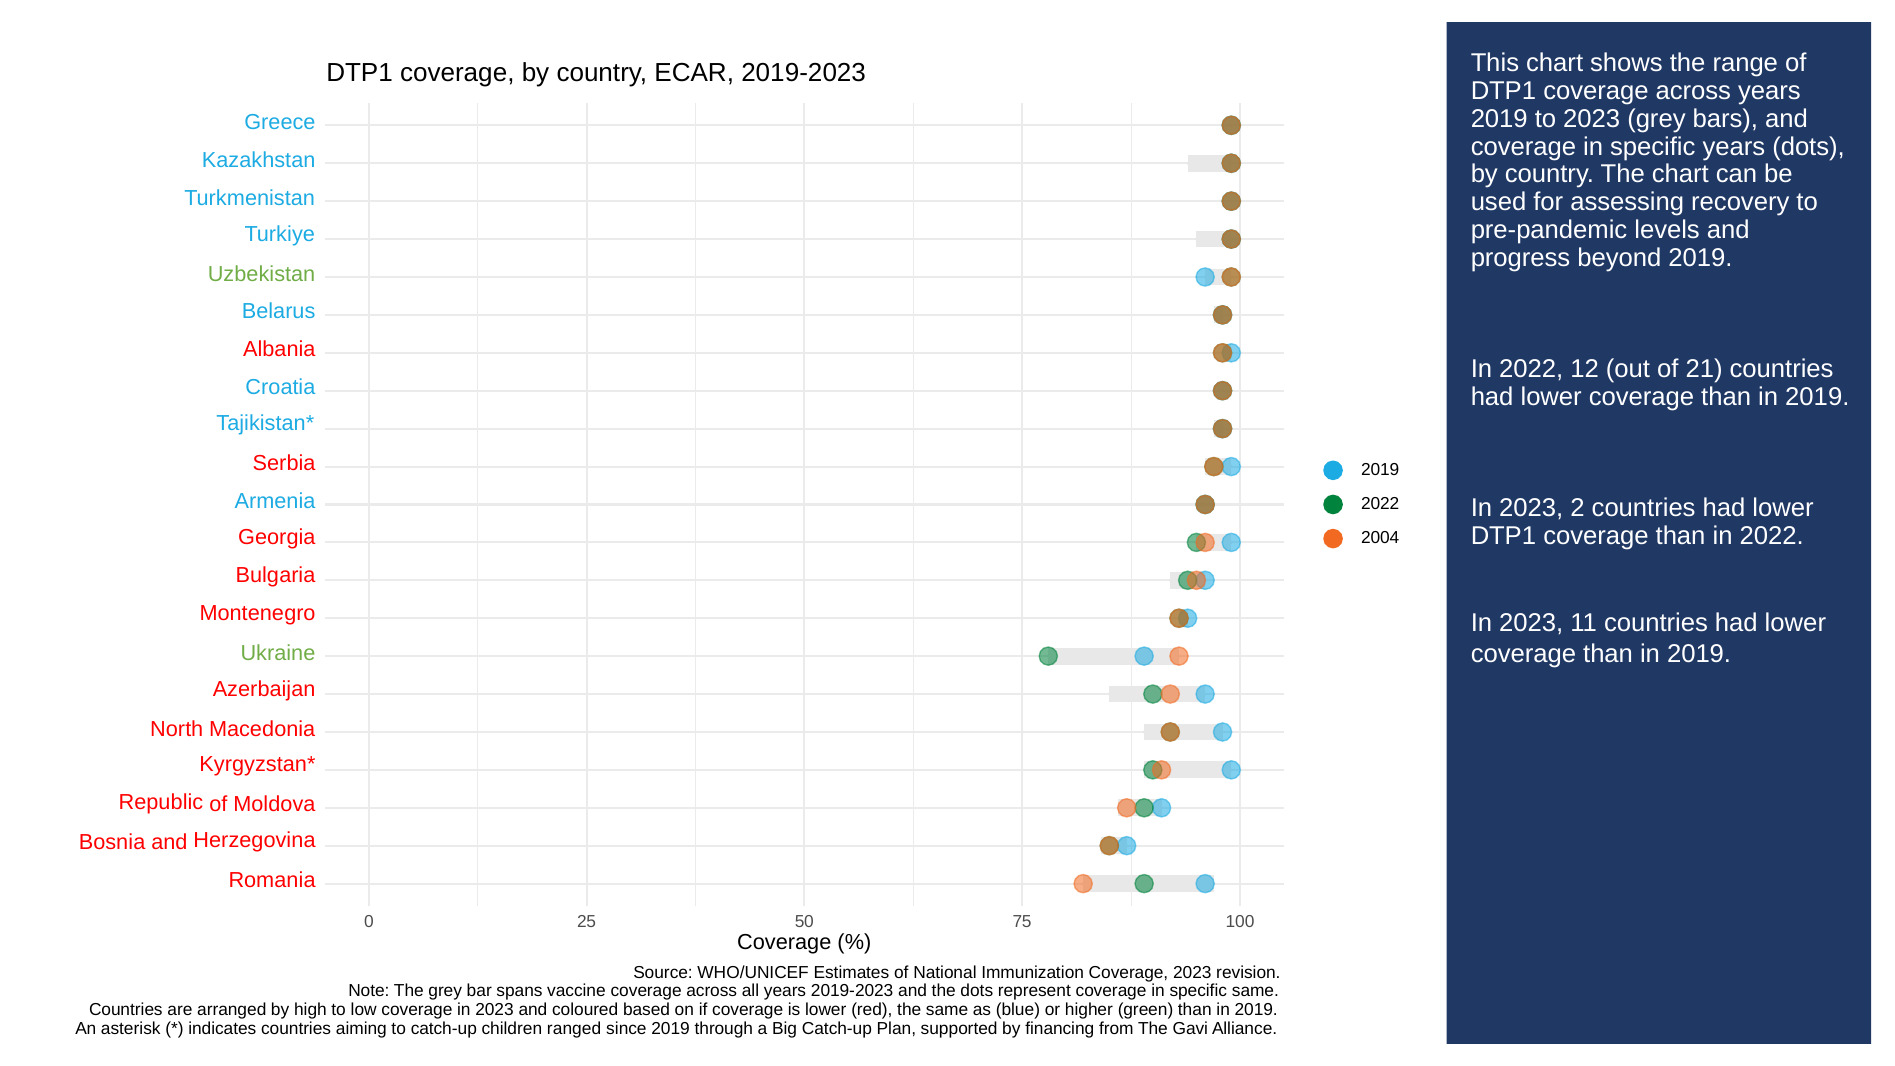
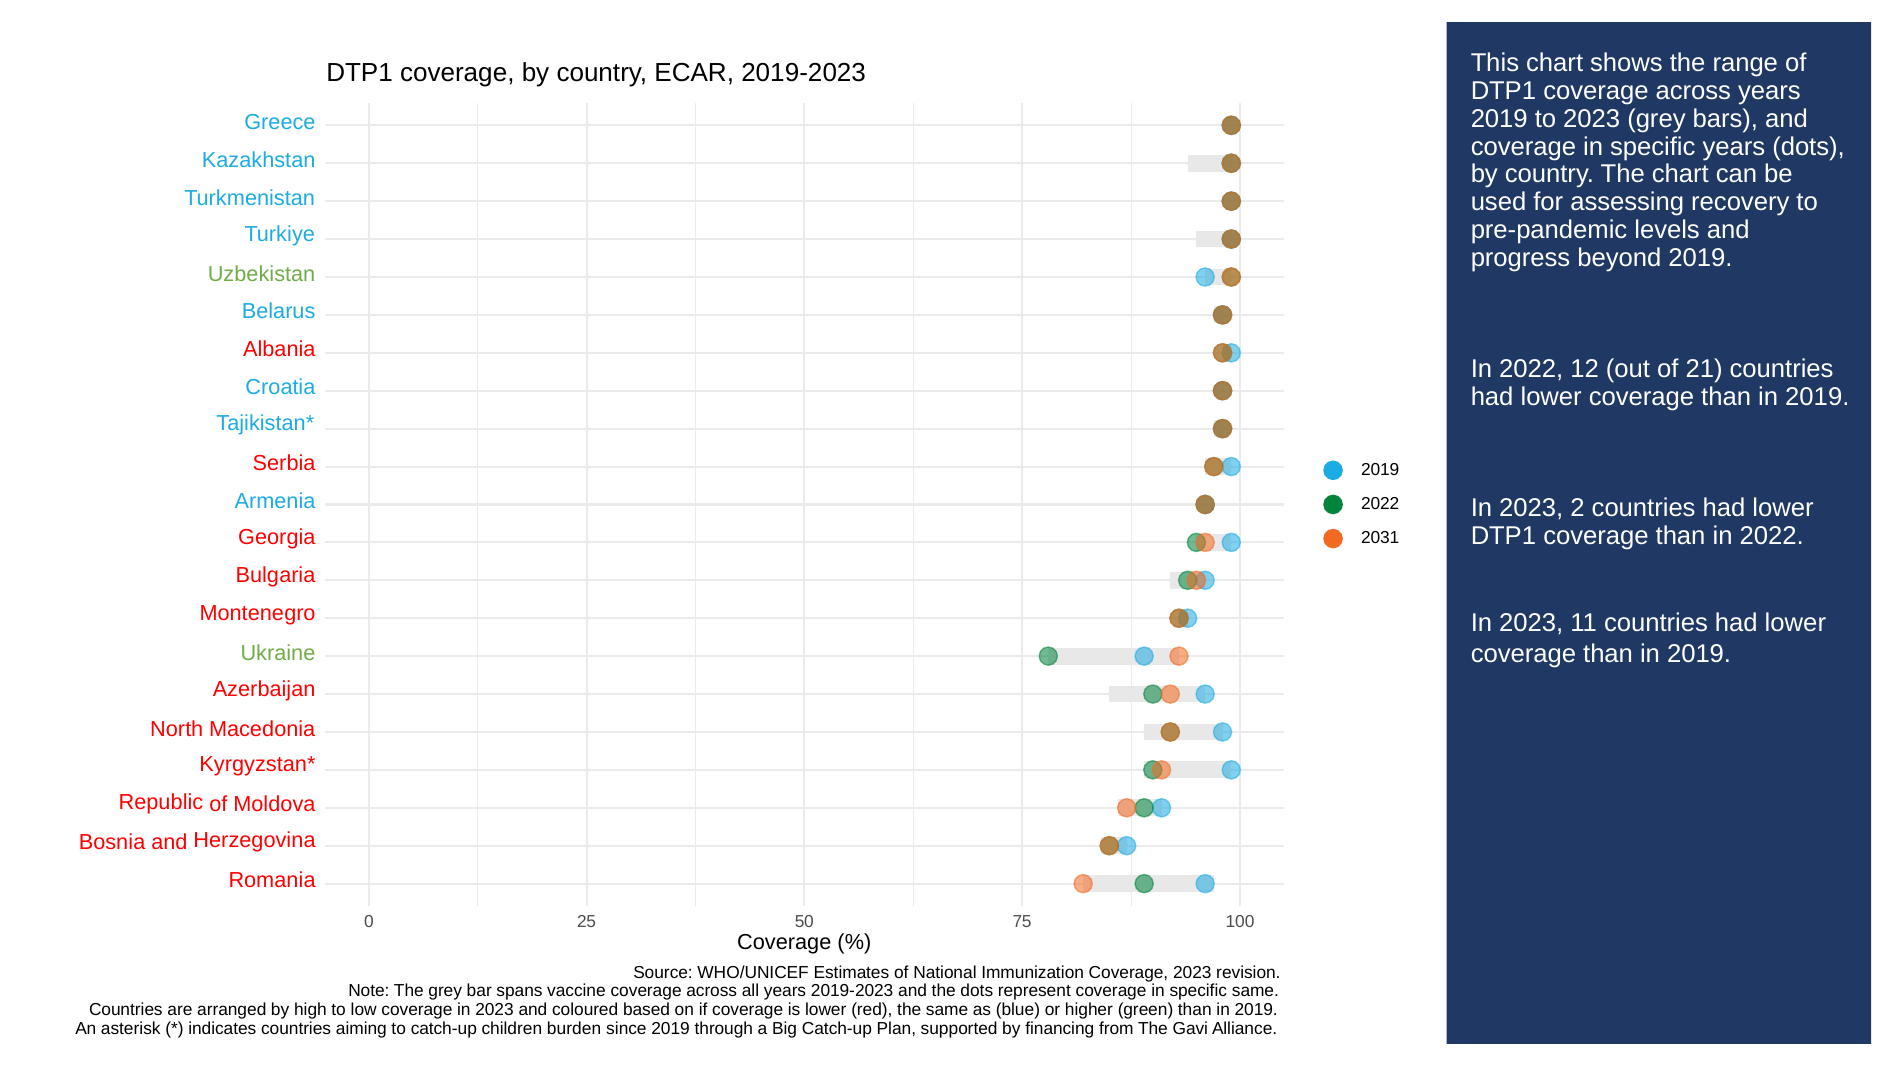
2004: 2004 -> 2031 (1380, 538)
ranged: ranged -> burden (574, 1029)
